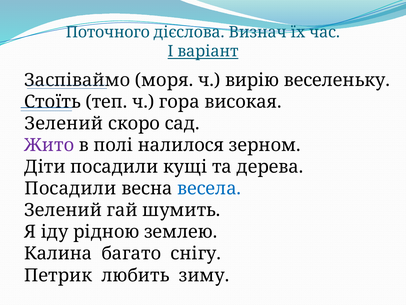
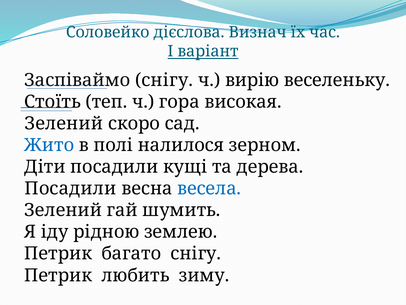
Поточного: Поточного -> Соловейко (108, 32)
Заспіваймо моря: моря -> снігу (164, 80)
Жито colour: purple -> blue (49, 145)
Калина: Калина -> Петрик (58, 253)
